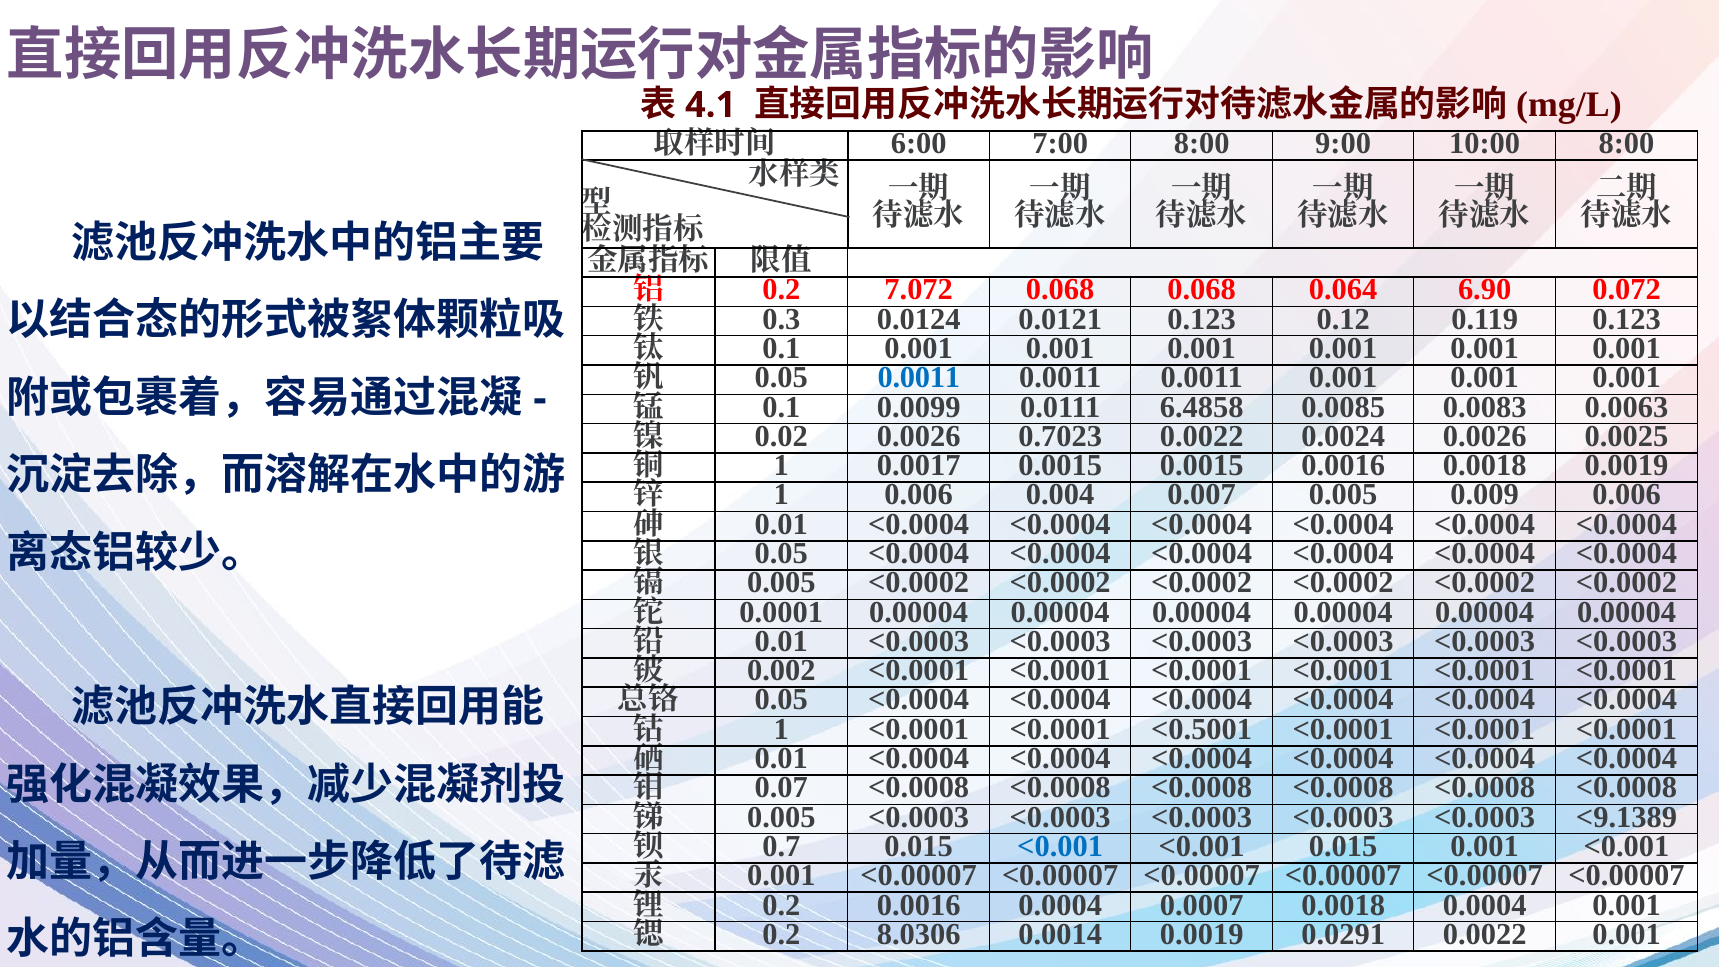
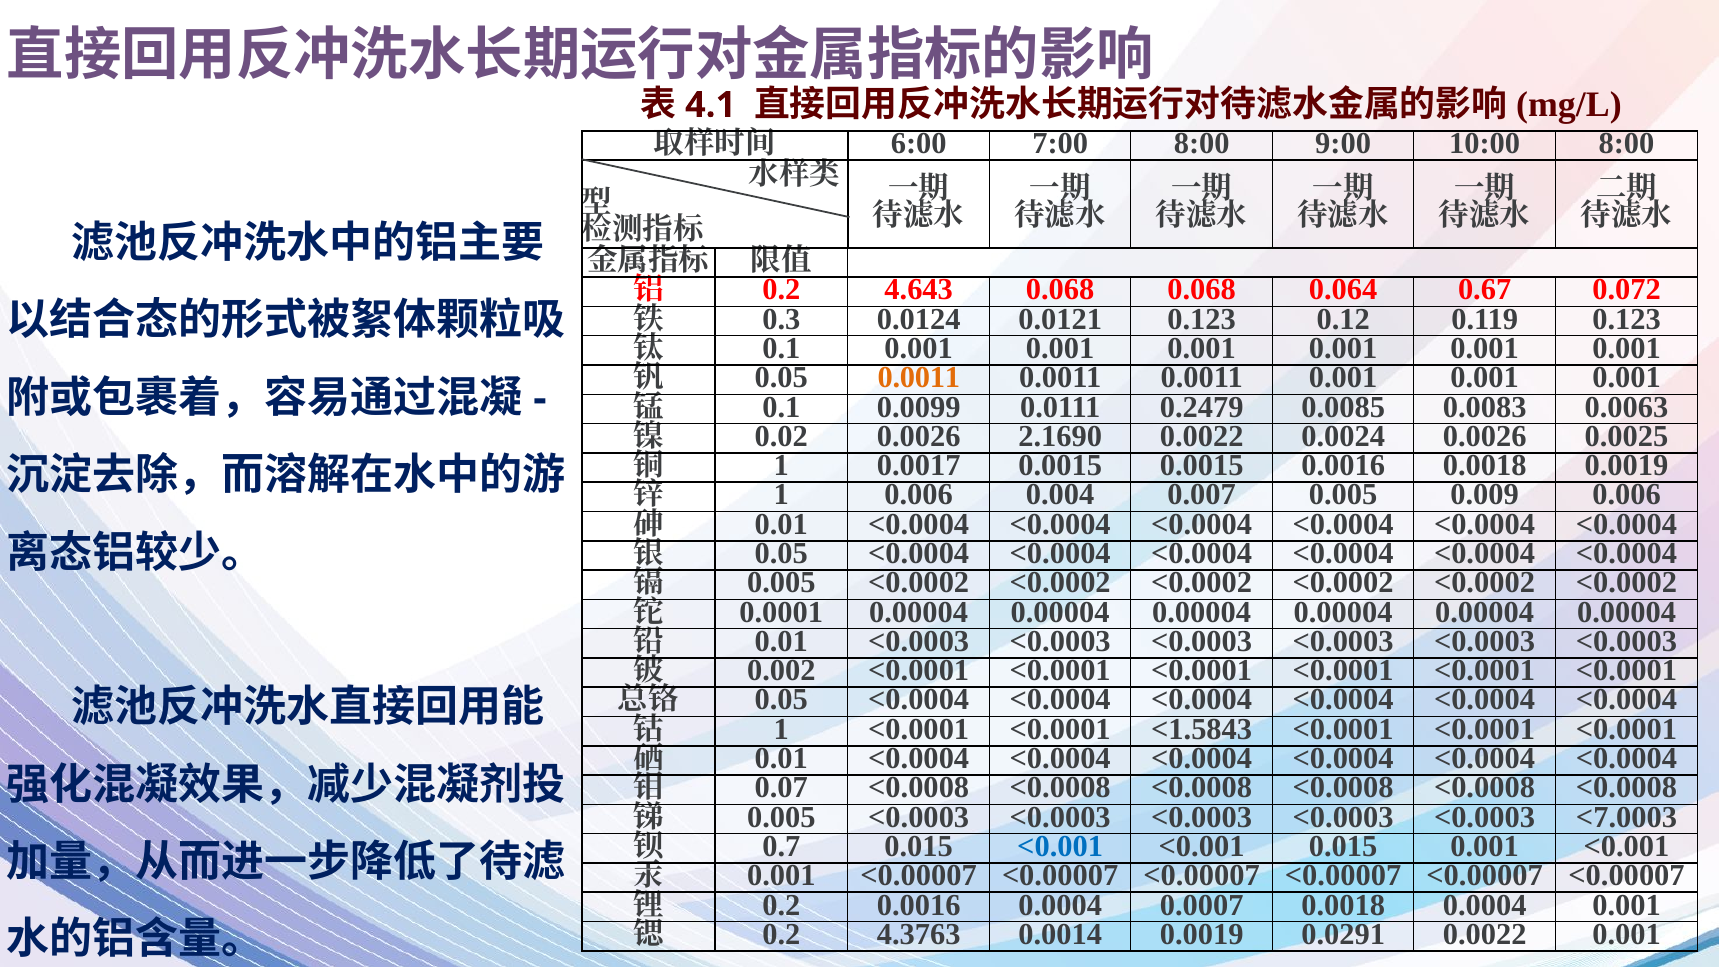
7.072: 7.072 -> 4.643 (919, 290)
6.90: 6.90 -> 0.67 (1485, 290)
0.0011 colour: blue -> orange (919, 378)
6.4858: 6.4858 -> 0.2479 (1202, 407)
0.7023: 0.7023 -> 2.1690 (1060, 436)
<0.5001: <0.5001 -> <1.5843 (1202, 729)
<9.1389: <9.1389 -> <7.0003 (1627, 817)
8.0306: 8.0306 -> 4.3763 (919, 934)
